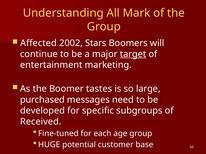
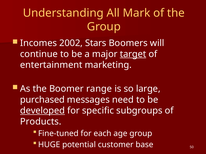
Affected: Affected -> Incomes (39, 43)
tastes: tastes -> range (99, 89)
developed underline: none -> present (42, 111)
Received: Received -> Products (41, 122)
